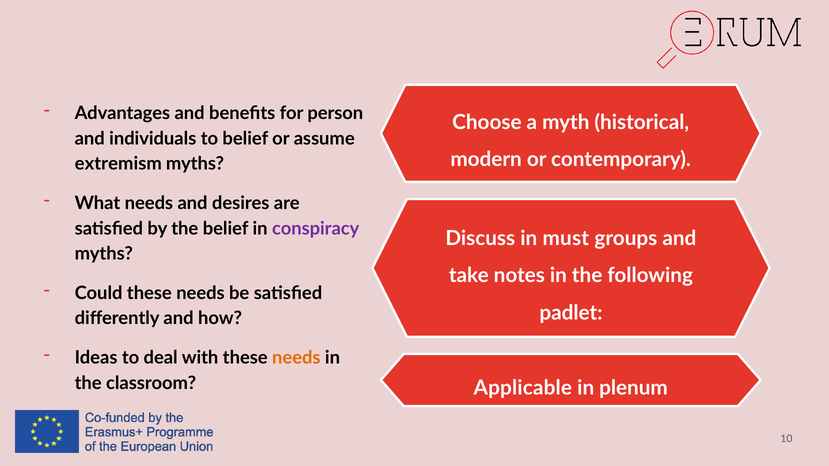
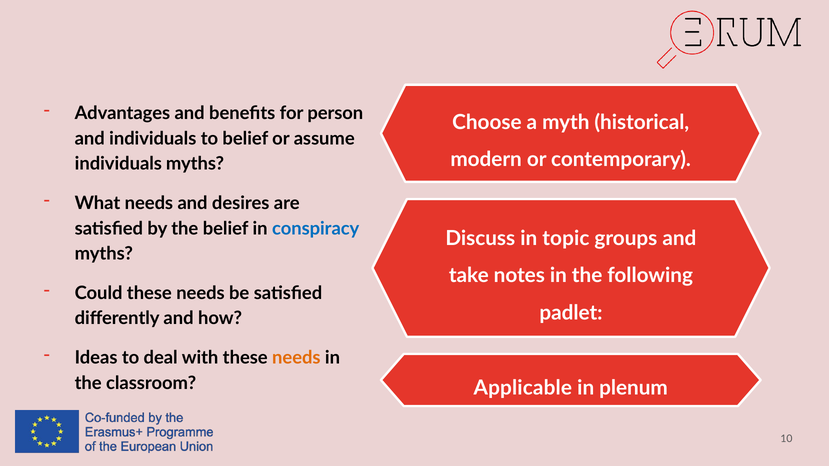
extremism: extremism -> individuals (118, 164)
conspiracy colour: purple -> blue (316, 229)
must: must -> topic (566, 238)
